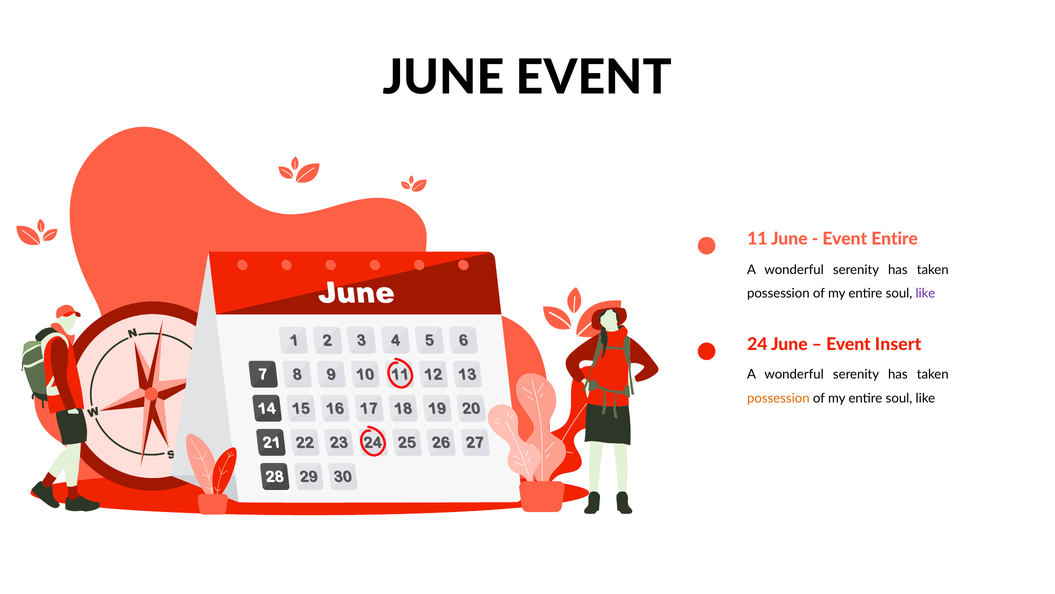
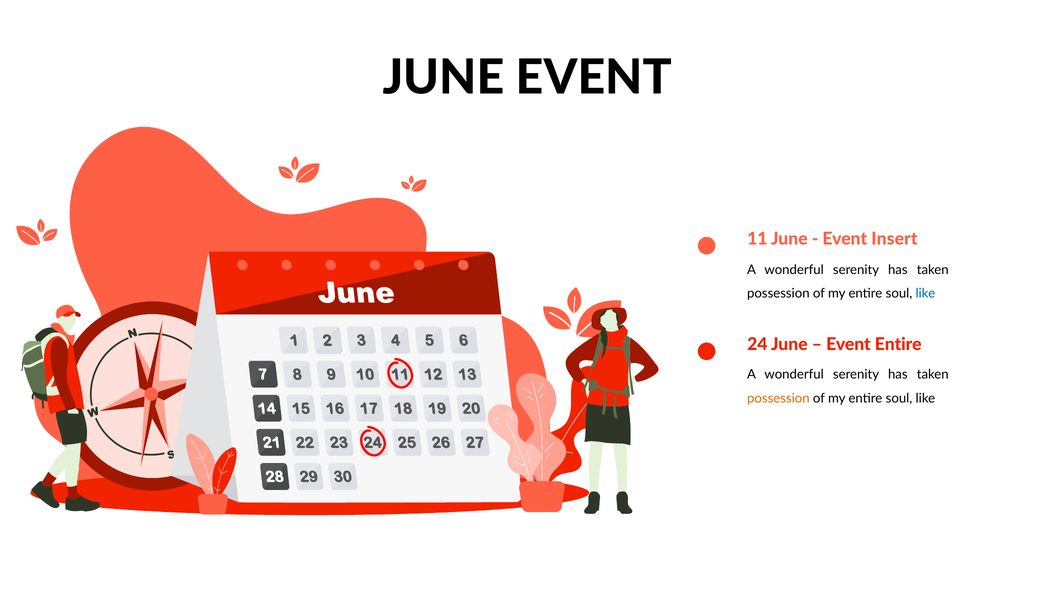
Event Entire: Entire -> Insert (894, 239)
like colour: purple -> blue (925, 293)
Event Insert: Insert -> Entire (898, 344)
